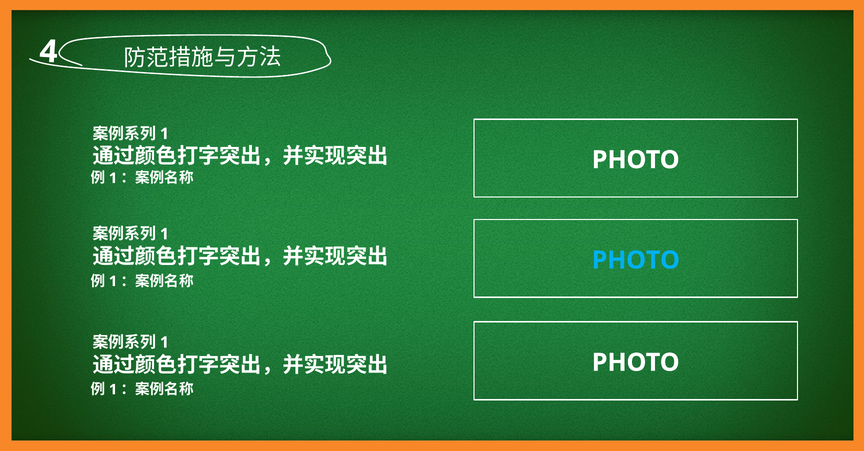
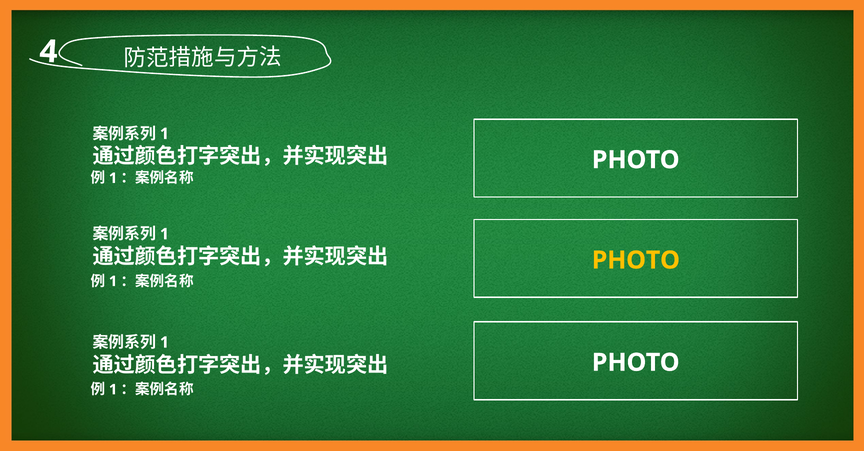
PHOTO colour: light blue -> yellow (636, 260)
